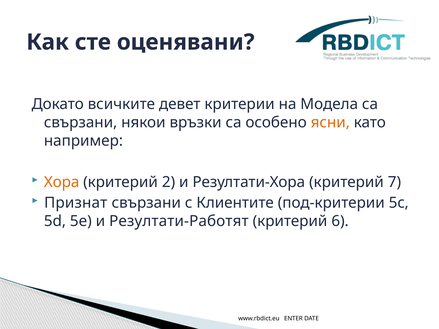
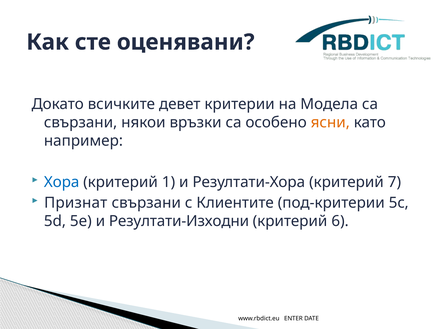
Хора colour: orange -> blue (62, 182)
2: 2 -> 1 (169, 182)
Резултати-Работят: Резултати-Работят -> Резултати-Изходни (179, 221)
